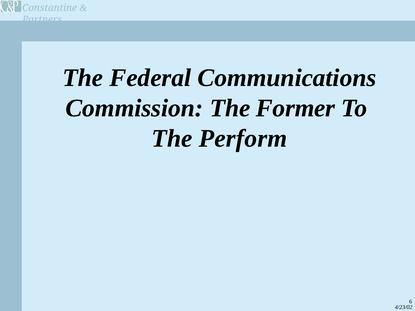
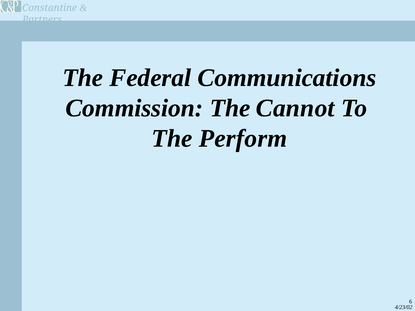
Former: Former -> Cannot (295, 108)
